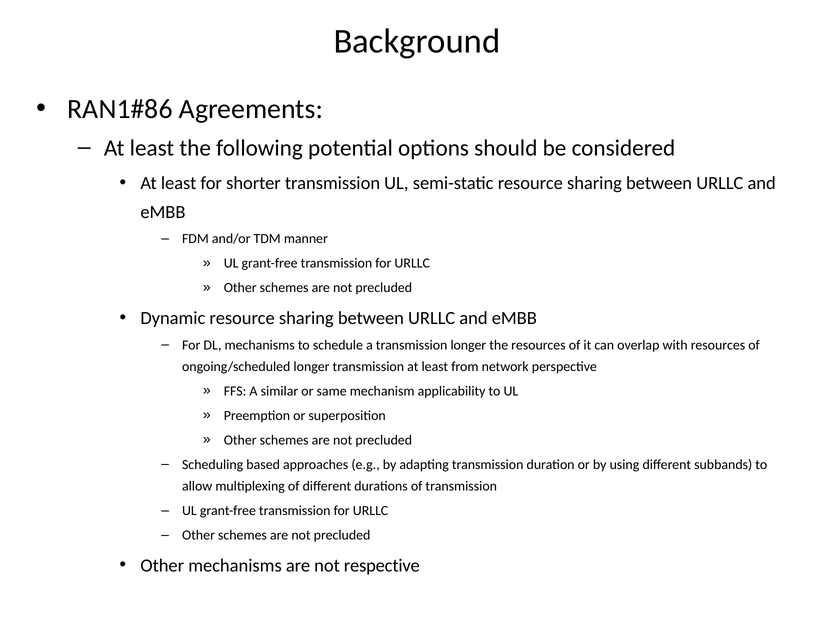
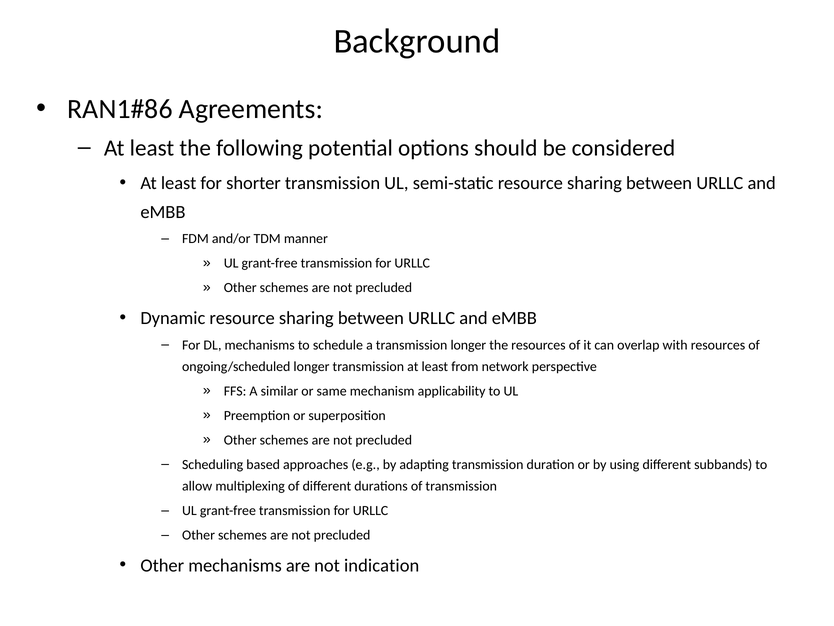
respective: respective -> indication (382, 565)
